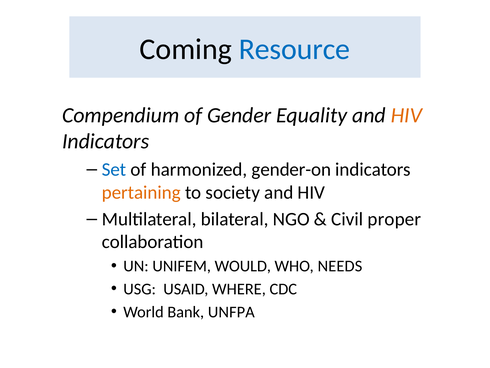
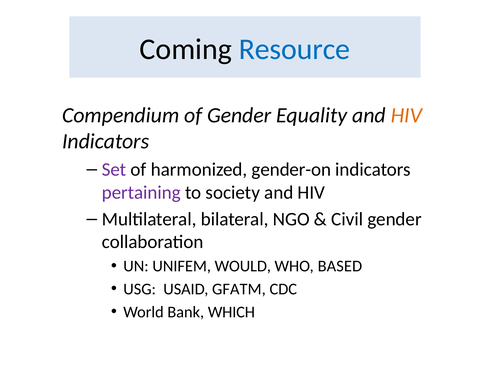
Set colour: blue -> purple (114, 169)
pertaining colour: orange -> purple (141, 192)
Civil proper: proper -> gender (394, 219)
NEEDS: NEEDS -> BASED (340, 266)
WHERE: WHERE -> GFATM (239, 289)
UNFPA: UNFPA -> WHICH (231, 312)
